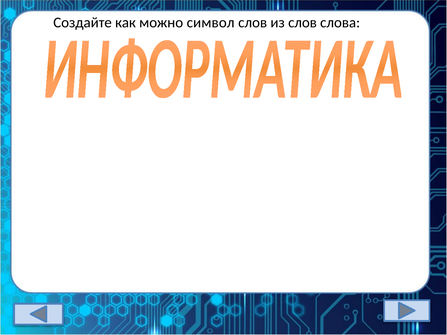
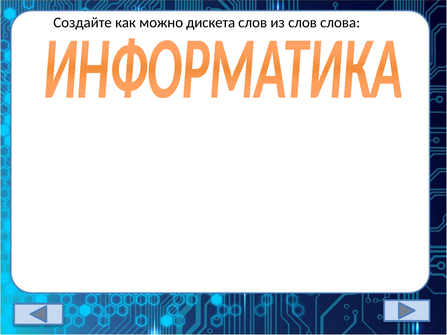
символ: символ -> дискета (211, 23)
